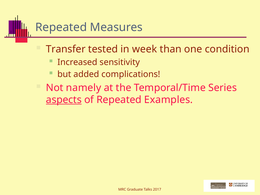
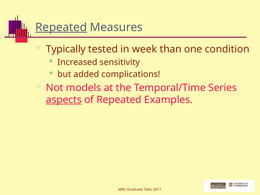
Repeated underline: none -> present (61, 27)
Transfer: Transfer -> Typically (66, 49)
namely: namely -> models (84, 88)
